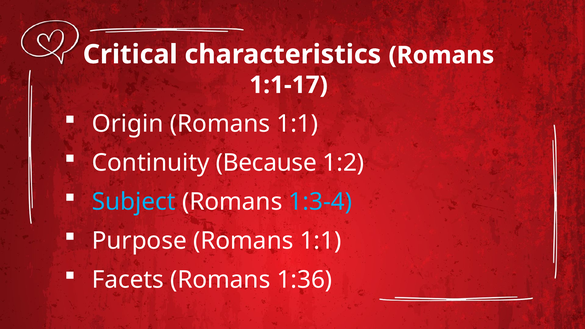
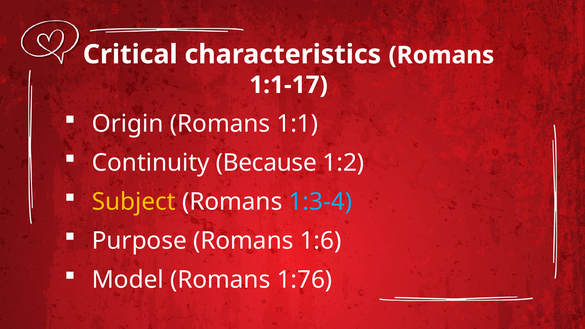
Subject colour: light blue -> yellow (134, 202)
Purpose Romans 1:1: 1:1 -> 1:6 (321, 241)
Facets: Facets -> Model (128, 280)
1:36: 1:36 -> 1:76 (304, 280)
